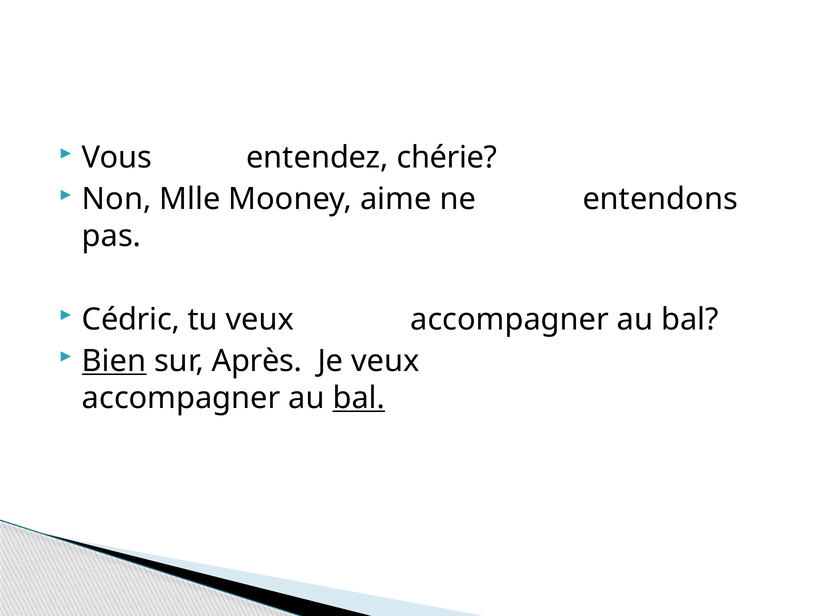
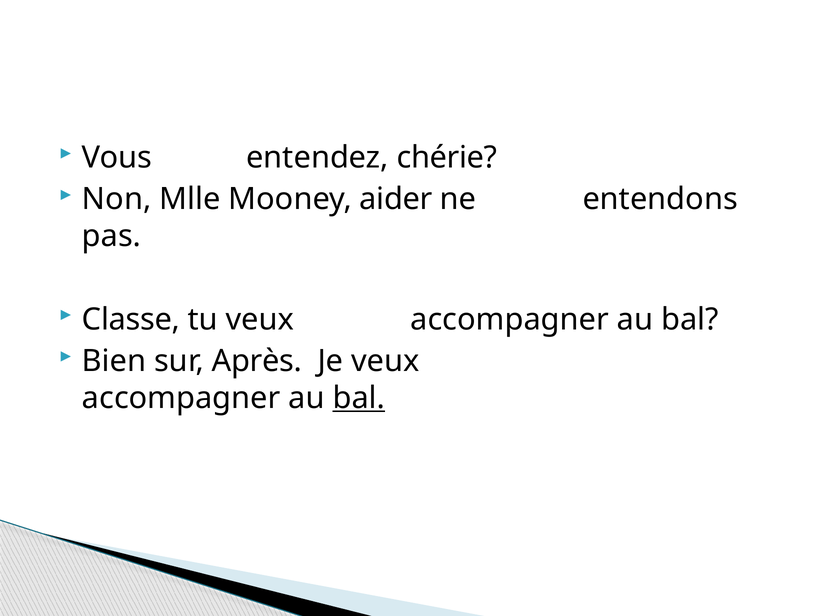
aime: aime -> aider (396, 199)
Cédric: Cédric -> Classe (131, 319)
Bien underline: present -> none (114, 361)
